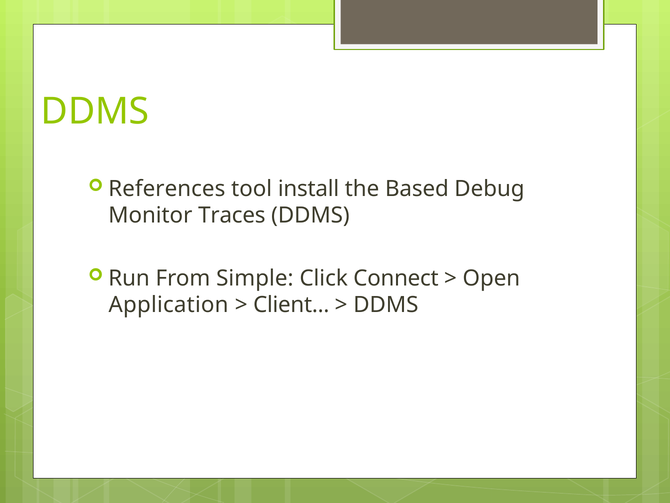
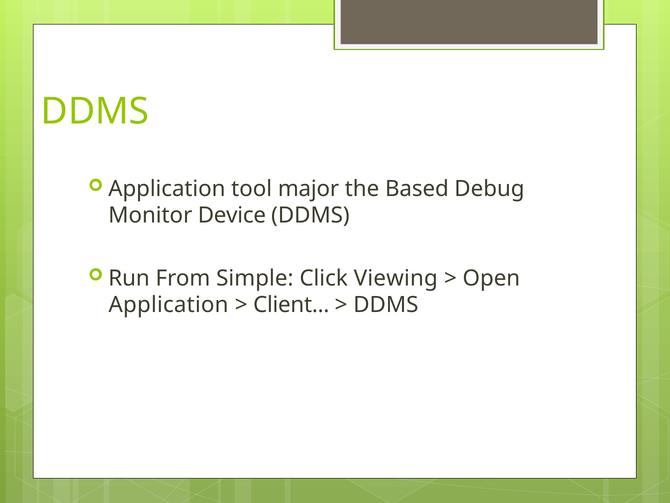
References: References -> Application (167, 189)
install: install -> major (309, 189)
Traces: Traces -> Device (232, 215)
Connect: Connect -> Viewing (396, 278)
